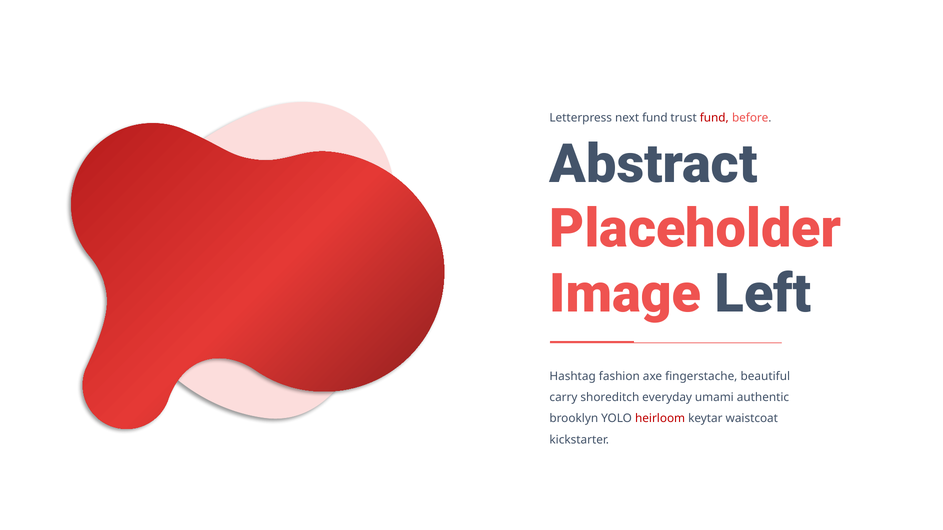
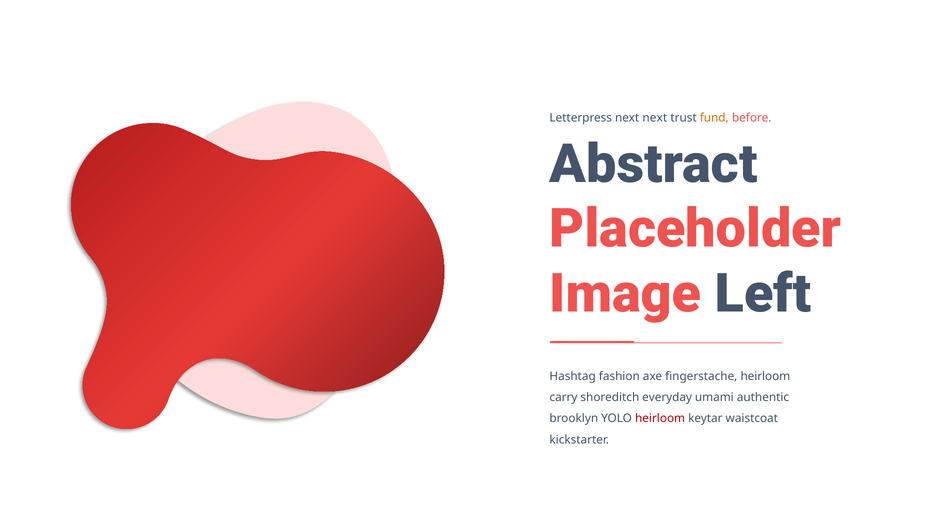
next fund: fund -> next (655, 118)
fund colour: red -> orange (714, 118)
fingerstache beautiful: beautiful -> heirloom (765, 377)
